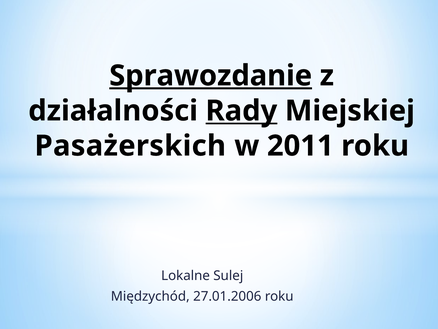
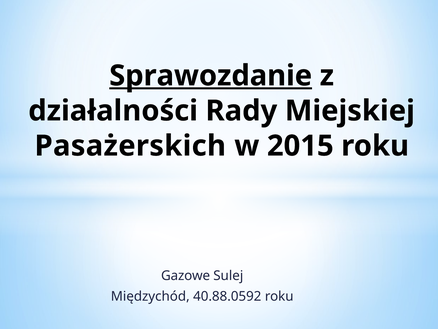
Rady underline: present -> none (241, 111)
2011: 2011 -> 2015 (300, 146)
Lokalne: Lokalne -> Gazowe (186, 275)
27.01.2006: 27.01.2006 -> 40.88.0592 (227, 296)
